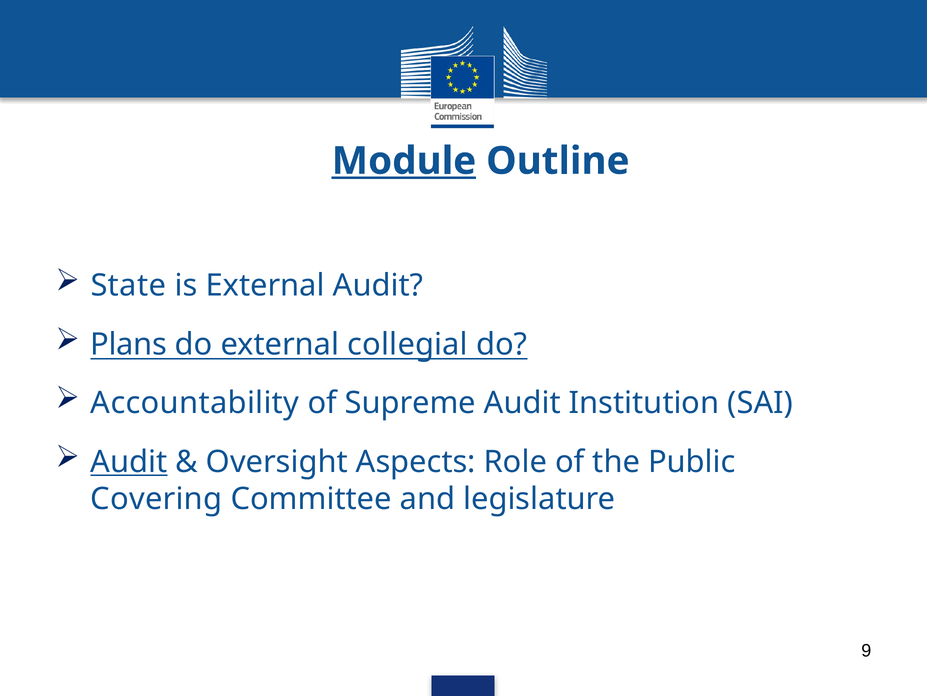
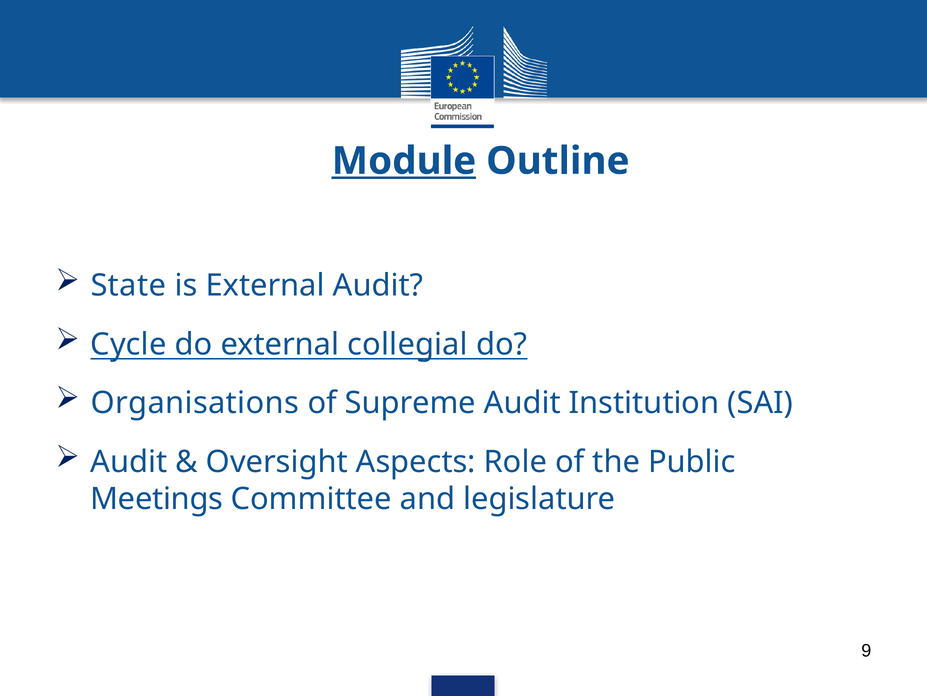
Plans: Plans -> Cycle (128, 344)
Accountability: Accountability -> Organisations (195, 403)
Audit underline: present -> none (129, 461)
Covering: Covering -> Meetings (157, 499)
